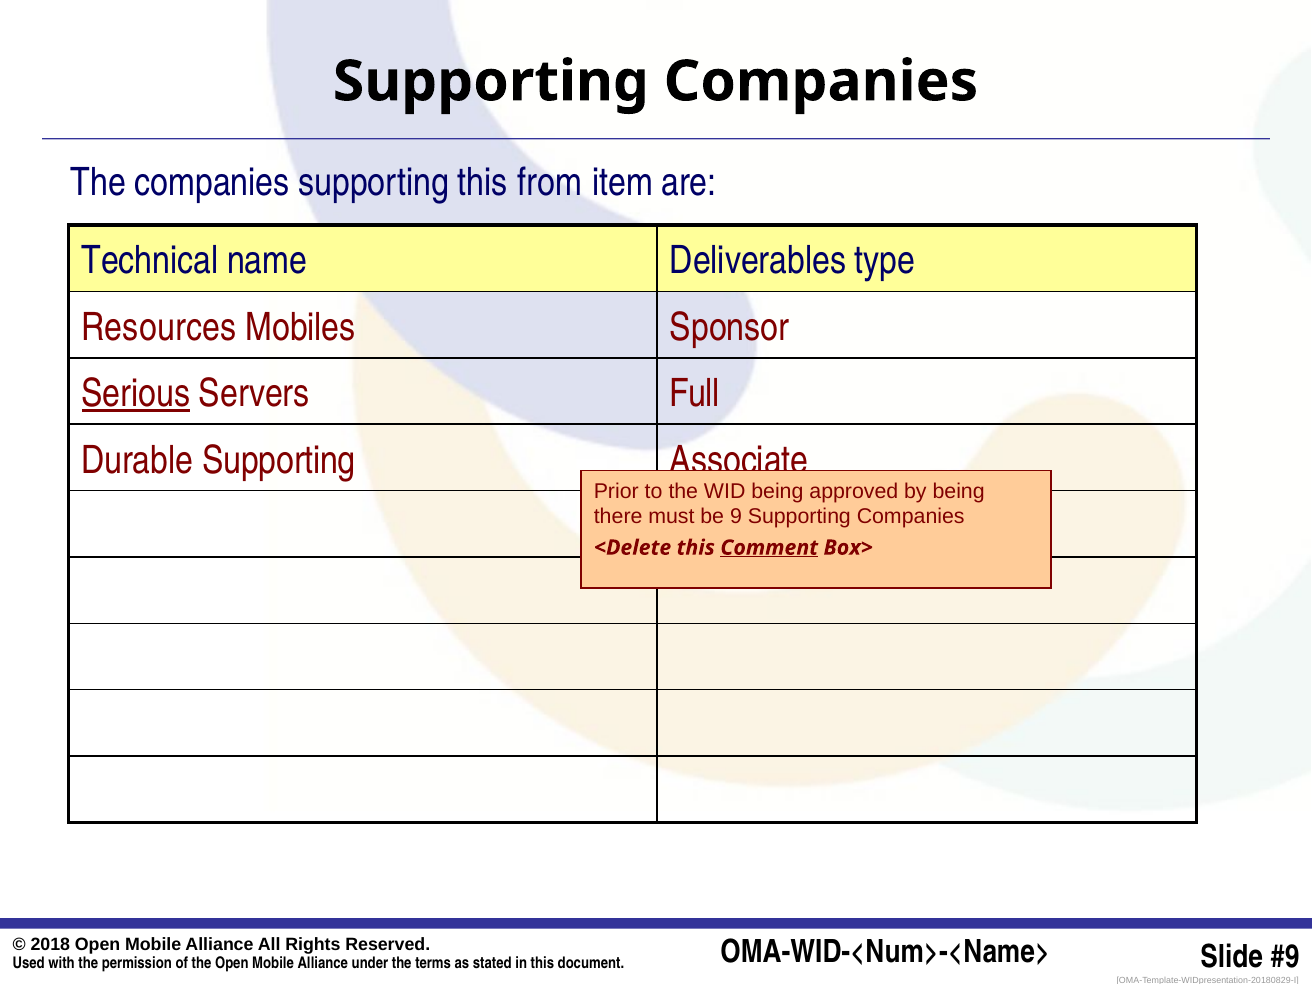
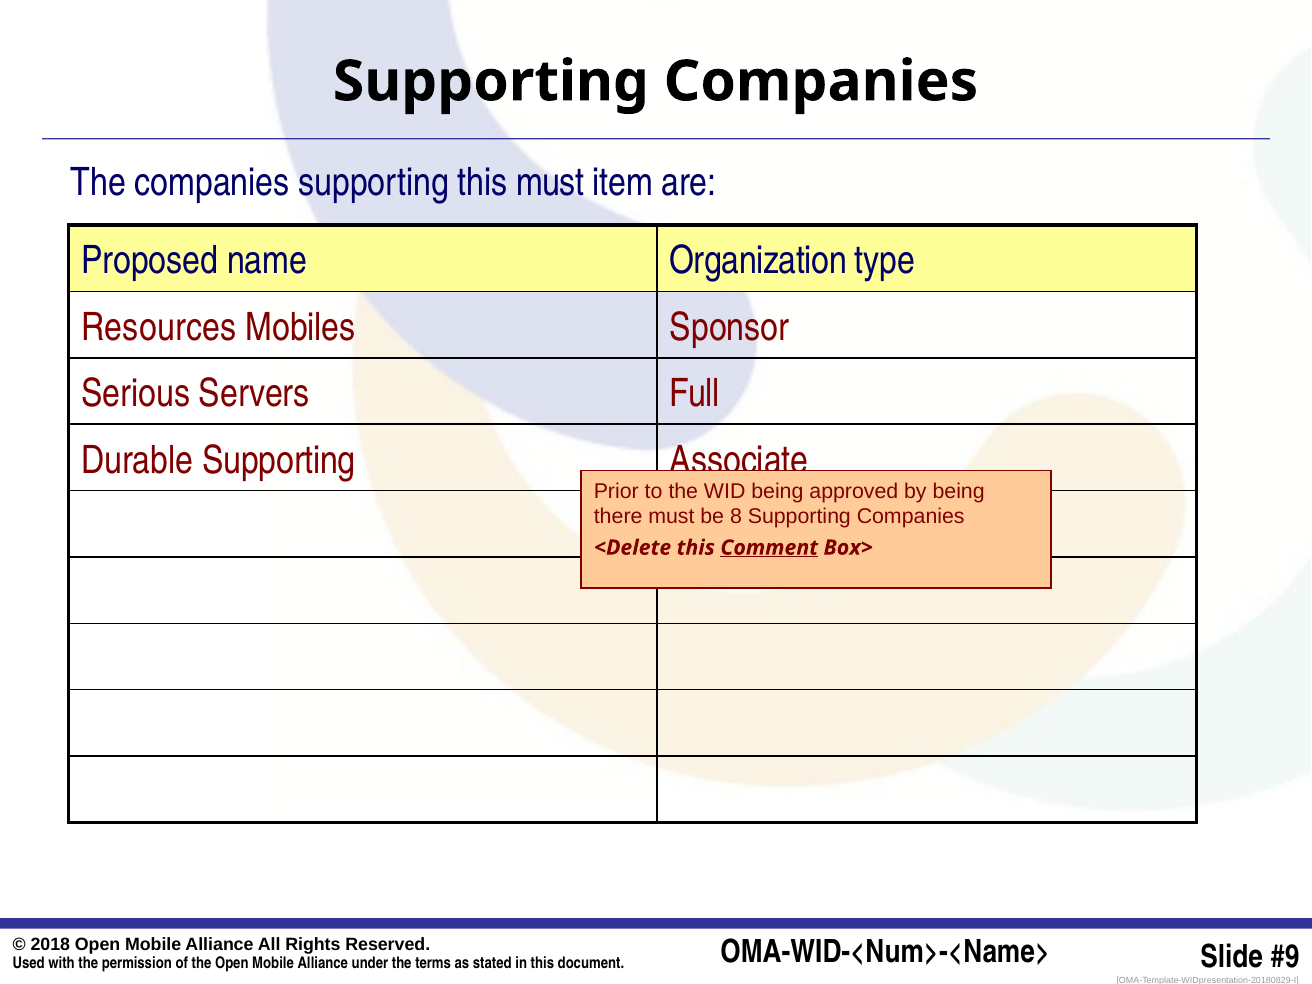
this from: from -> must (550, 183)
Technical: Technical -> Proposed (150, 261)
Deliverables: Deliverables -> Organization (758, 261)
Serious underline: present -> none (136, 394)
9: 9 -> 8 (736, 517)
